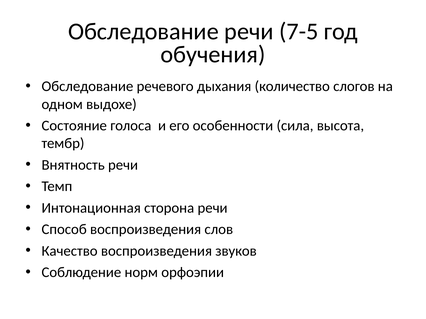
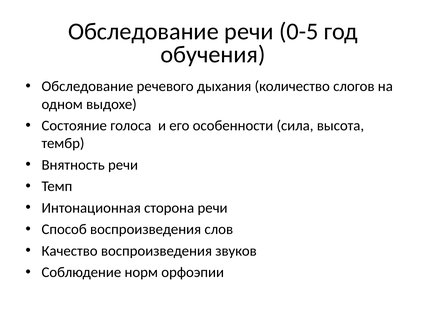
7-5: 7-5 -> 0-5 (299, 31)
